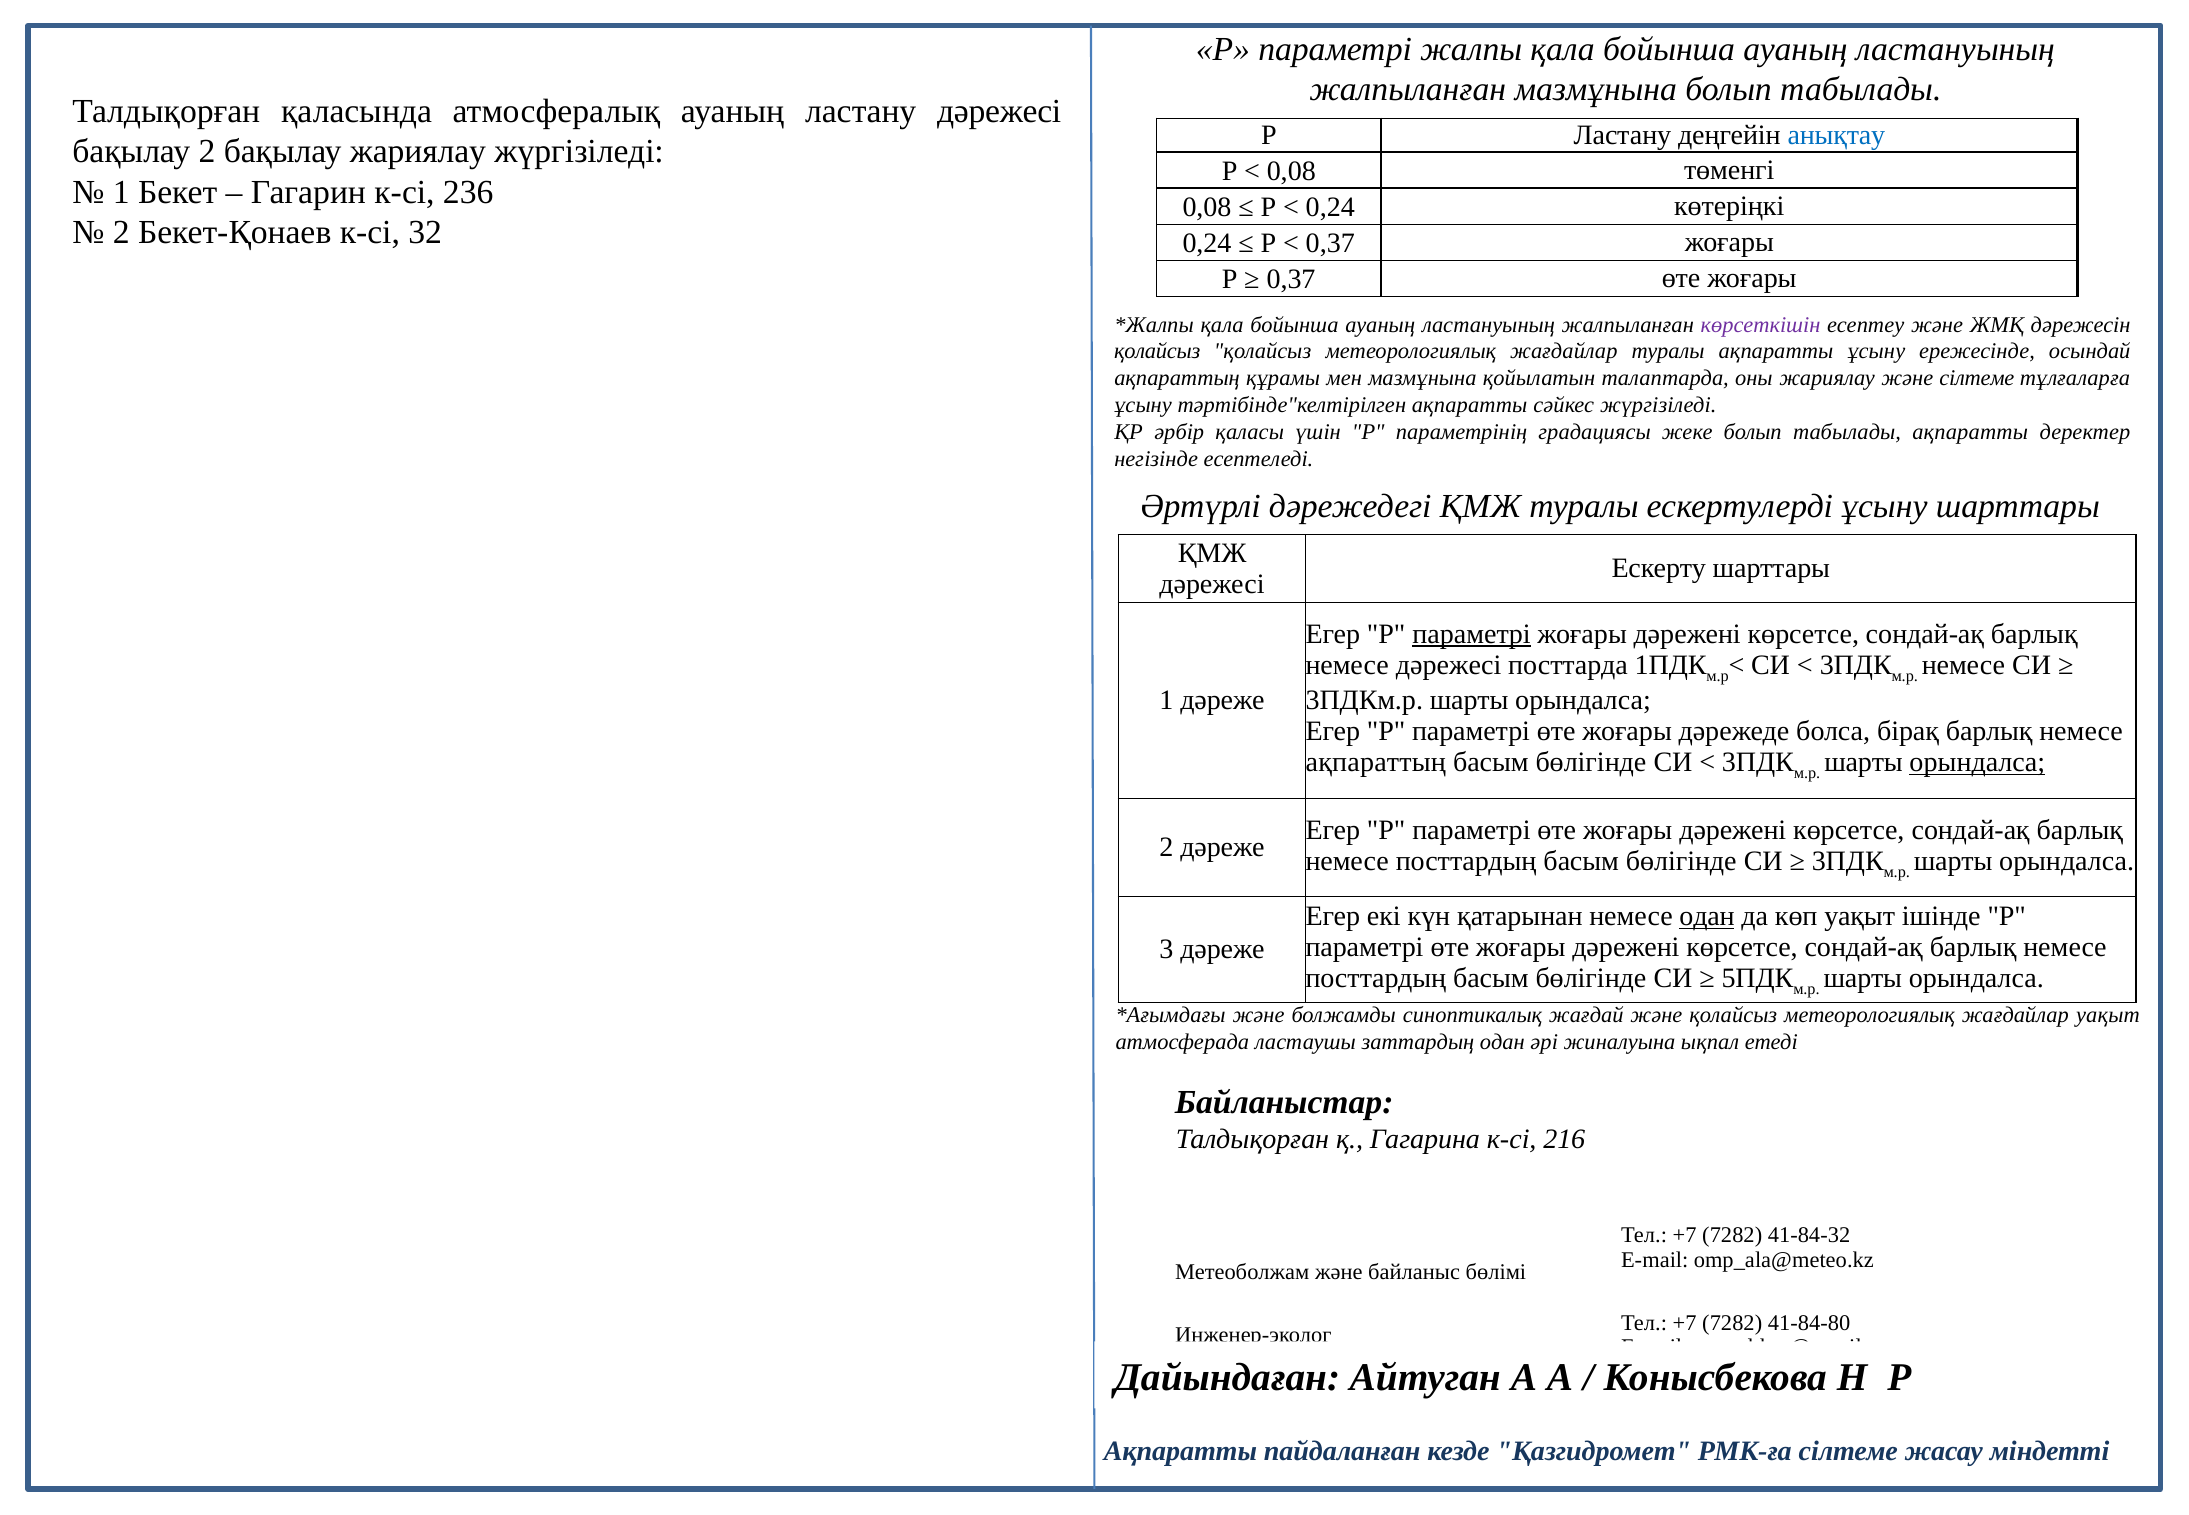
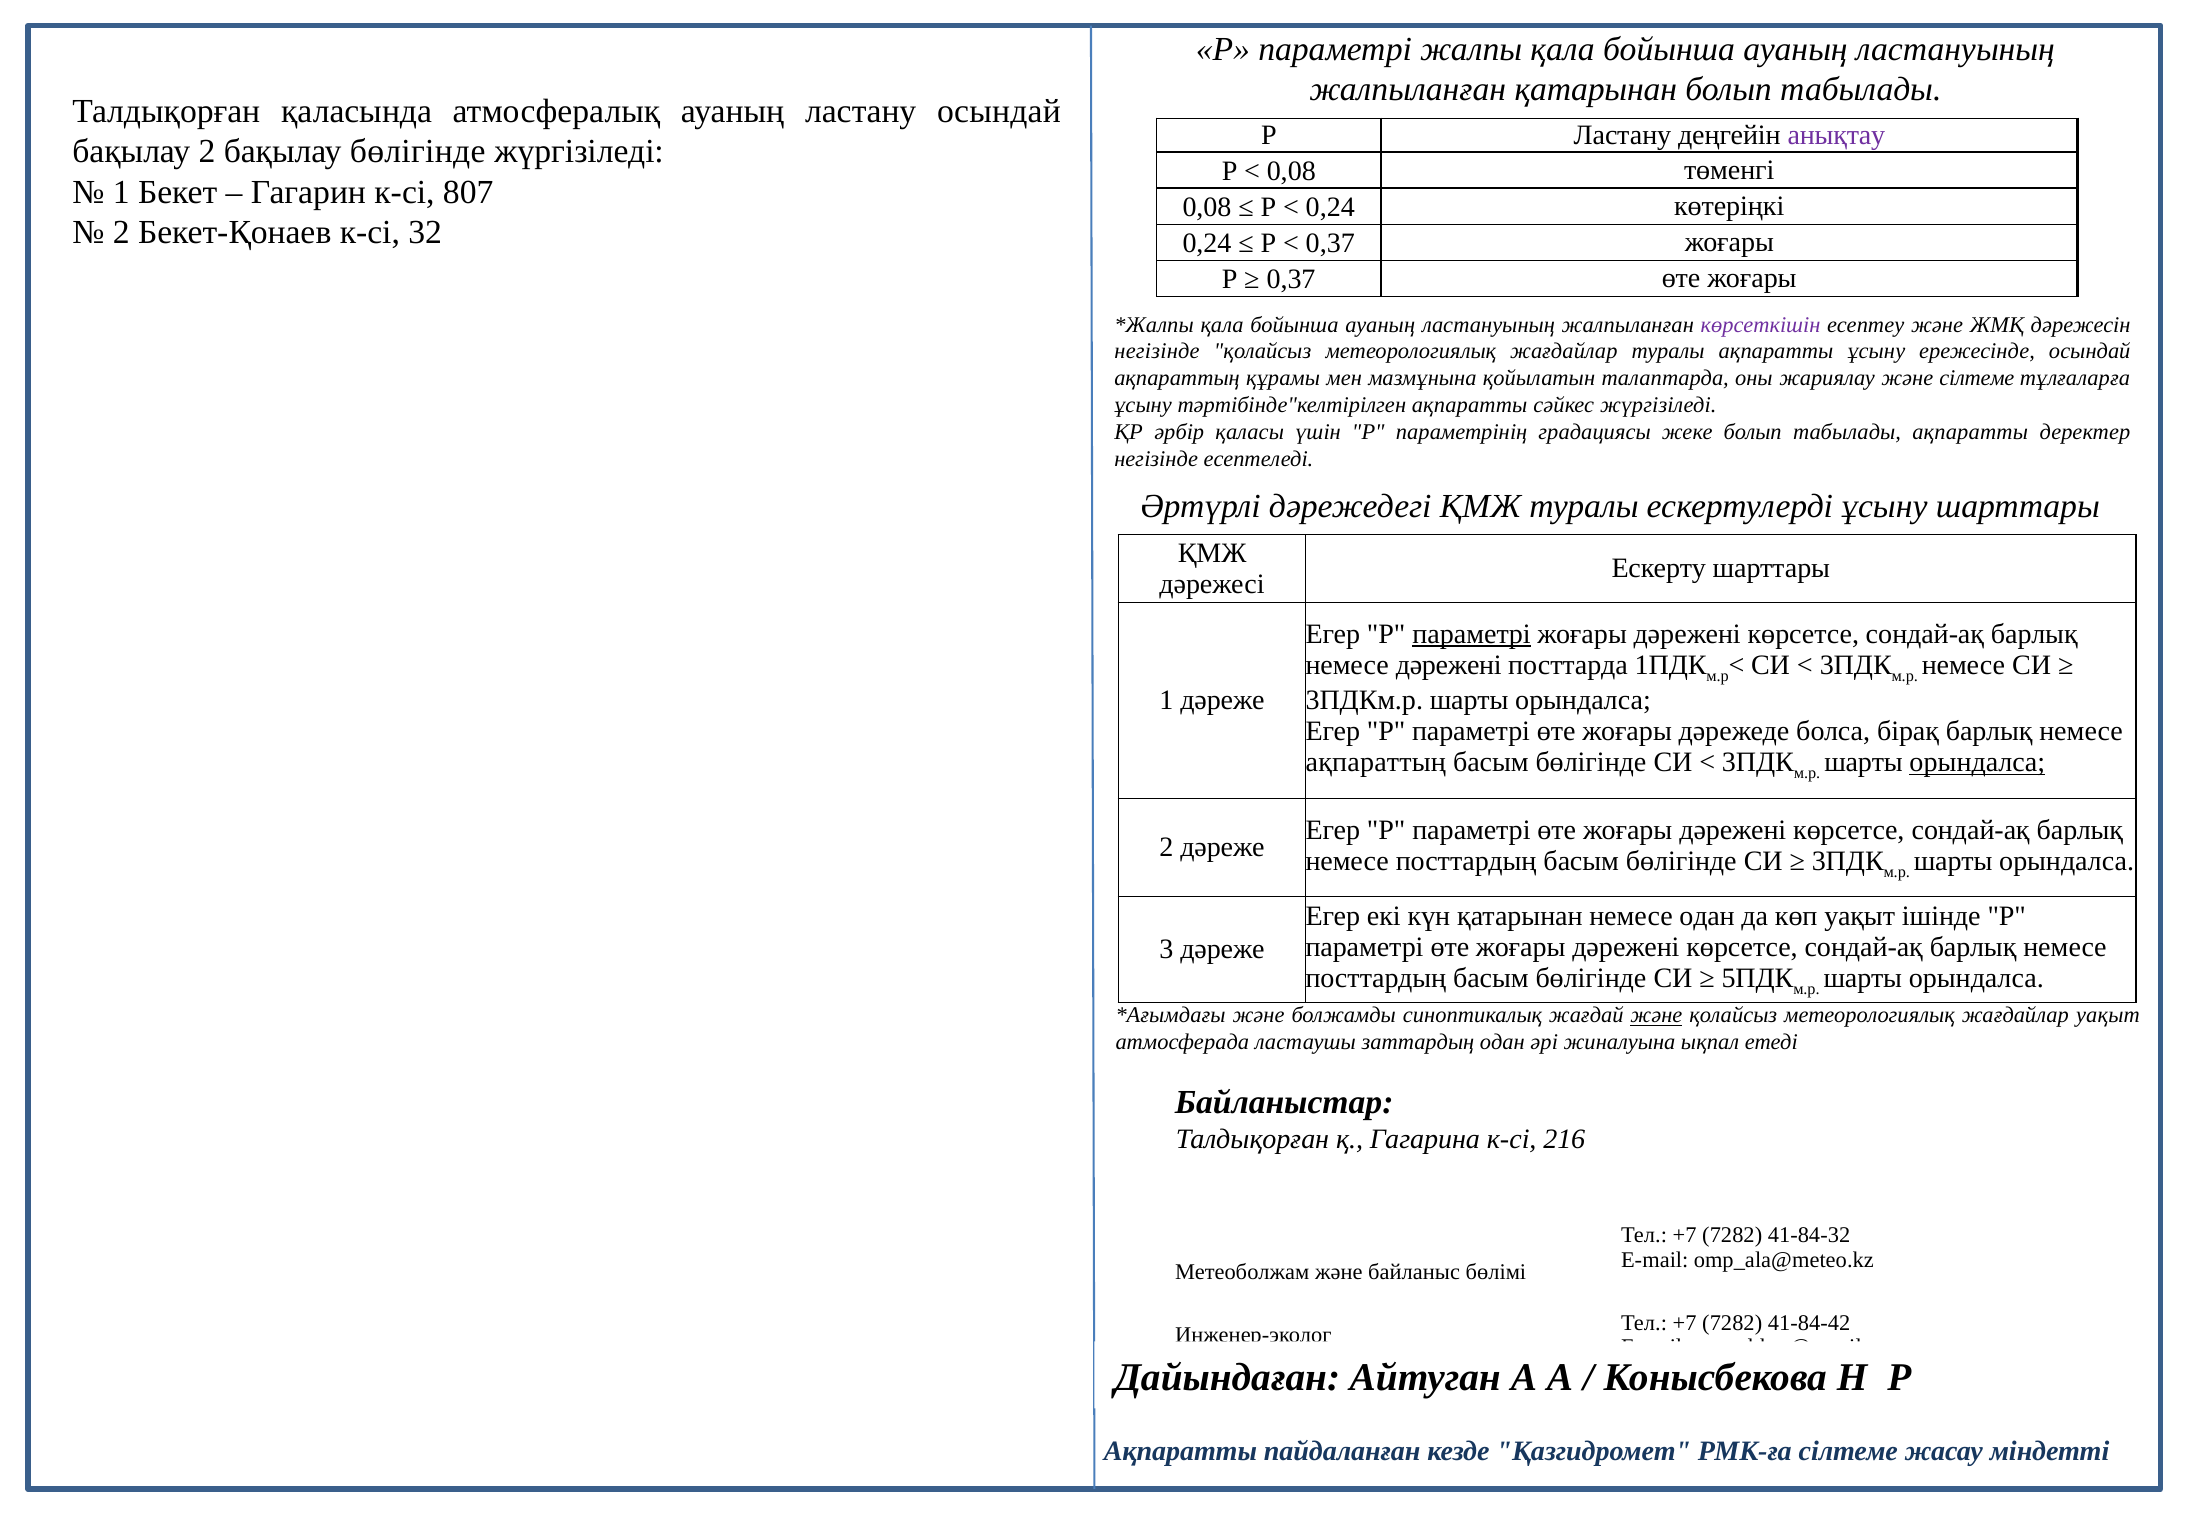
жалпыланған мазмұнына: мазмұнына -> қатарынан (1596, 90)
ластану дәрежесі: дәрежесі -> осындай (999, 111)
анықтау colour: blue -> purple (1836, 135)
бақылау жариялау: жариялау -> бөлігінде (418, 152)
236: 236 -> 807 (468, 192)
қолайсыз: қолайсыз -> негізінде (1157, 352)
немесе дәрежесі: дәрежесі -> дәрежені (1449, 665)
одан underline: present -> none (1707, 917)
және underline: none -> present (1656, 1016)
41-84-80: 41-84-80 -> 41-84-42 (1809, 1323)
